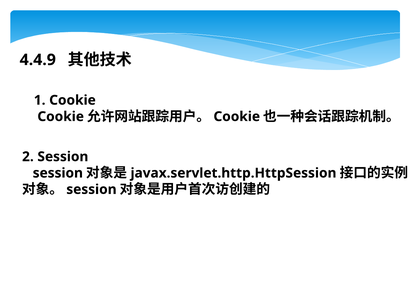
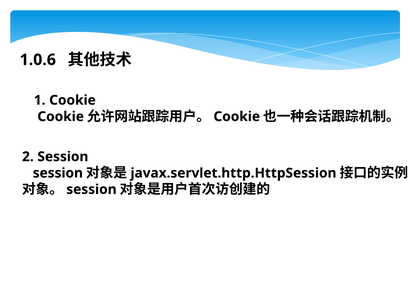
4.4.9: 4.4.9 -> 1.0.6 (38, 60)
